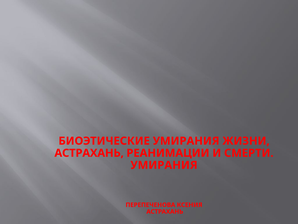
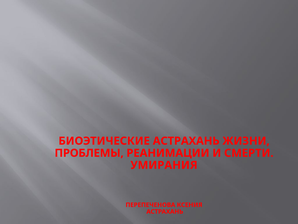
БИОЭТИЧЕСКИЕ УМИРАНИЯ: УМИРАНИЯ -> АСТРАХАНЬ (186, 141)
АСТРАХАНЬ: АСТРАХАНЬ -> ПРОБЛЕМЫ (89, 153)
